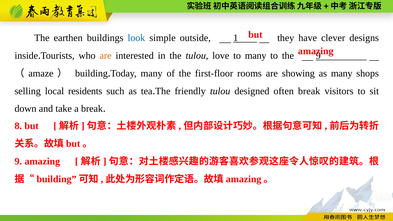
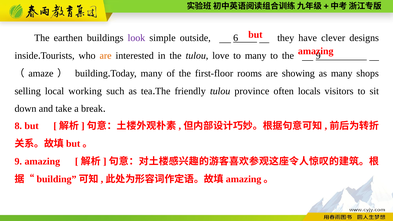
look colour: blue -> purple (136, 38)
1: 1 -> 6 (236, 38)
residents: residents -> working (85, 91)
designed: designed -> province (252, 91)
often break: break -> locals (309, 91)
